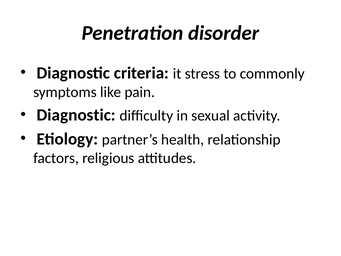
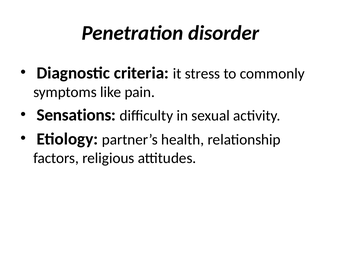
Diagnostic: Diagnostic -> Sensations (76, 115)
